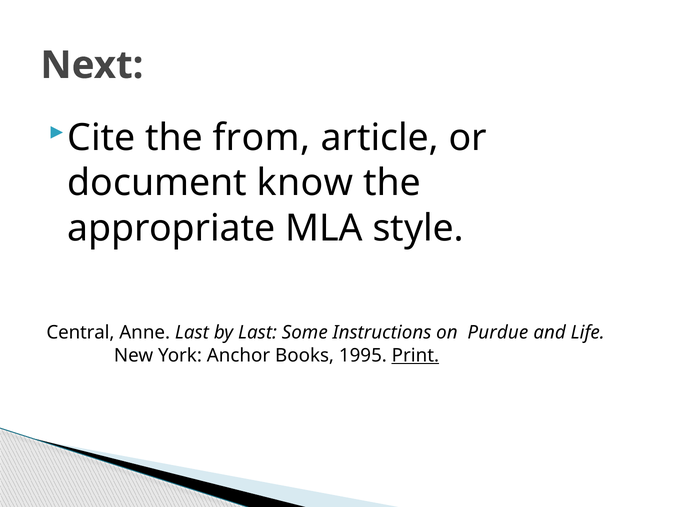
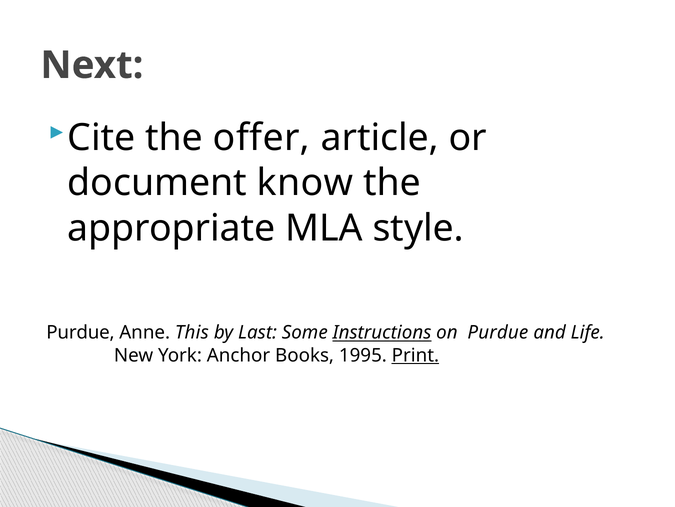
from: from -> offer (262, 138)
Central: Central -> Purdue (80, 332)
Anne Last: Last -> This (192, 332)
Instructions underline: none -> present (382, 332)
